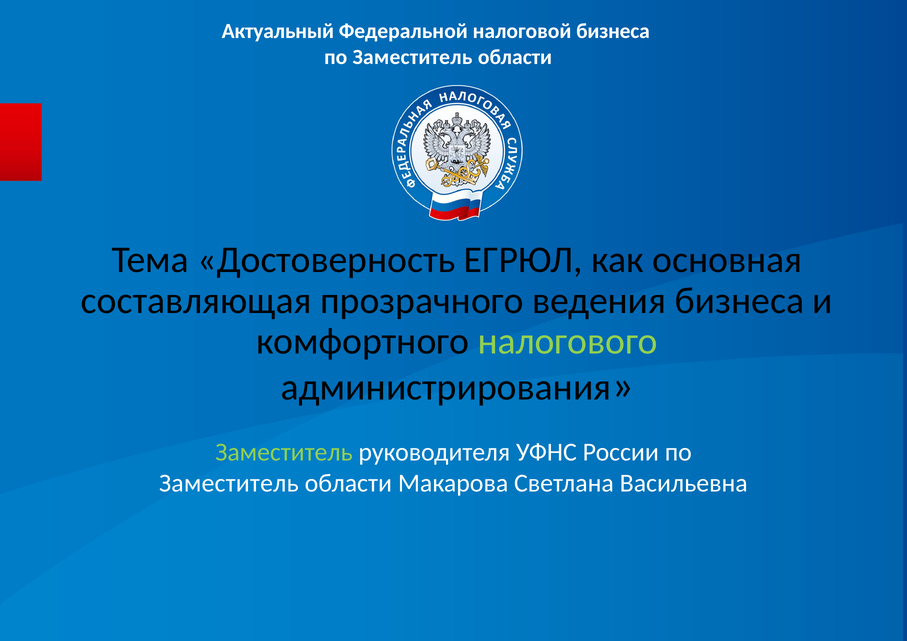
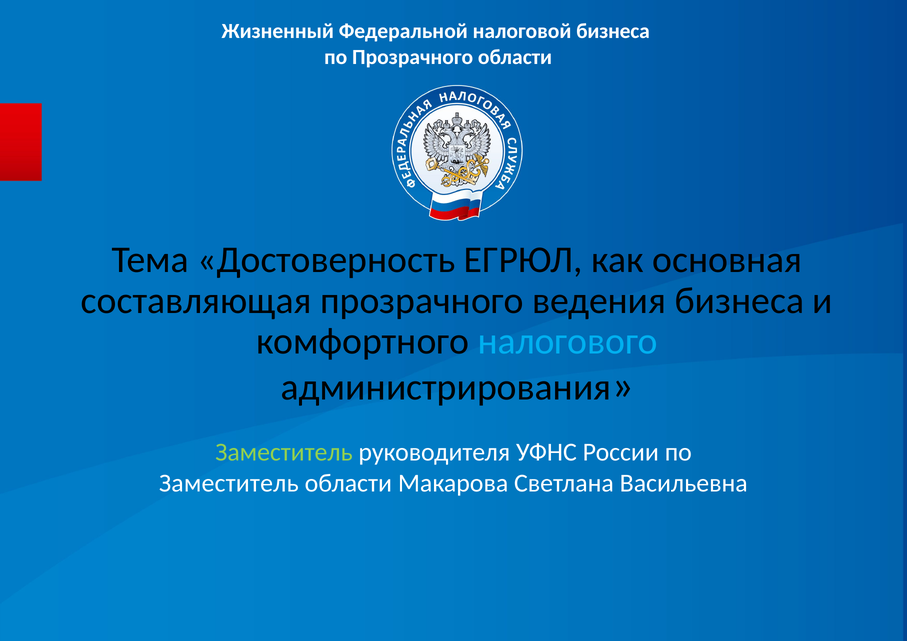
Актуальный: Актуальный -> Жизненный (278, 31)
Заместитель: Заместитель -> Прозрачного (413, 57)
налогового colour: light green -> light blue (568, 342)
